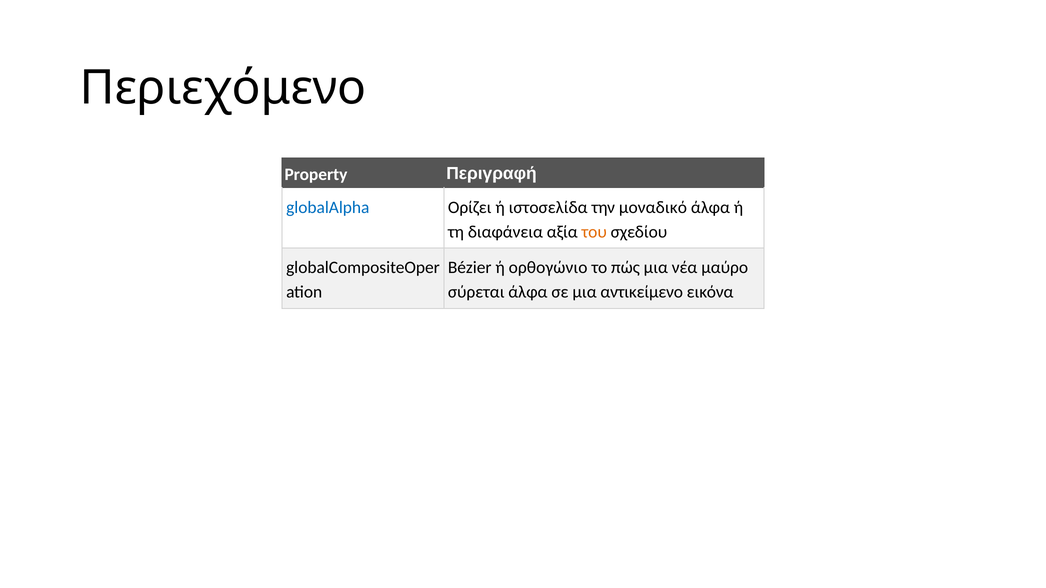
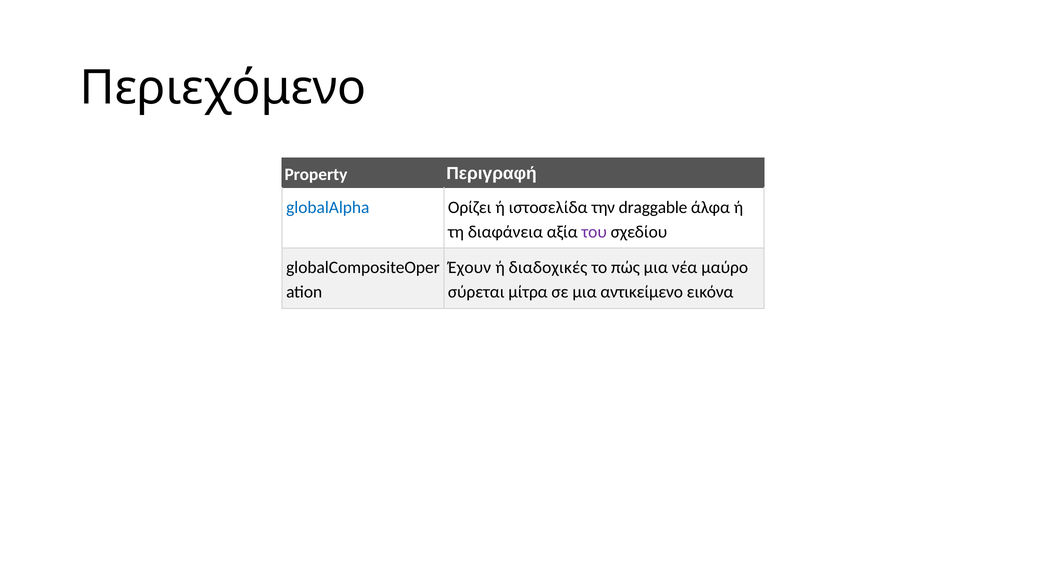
μοναδικό: μοναδικό -> draggable (653, 207)
του colour: orange -> purple (594, 232)
Bézier: Bézier -> Έχουν (470, 268)
ορθογώνιο: ορθογώνιο -> διαδοχικές (548, 268)
σύρεται άλφα: άλφα -> μίτρα (528, 292)
